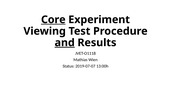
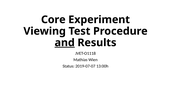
Core underline: present -> none (53, 20)
